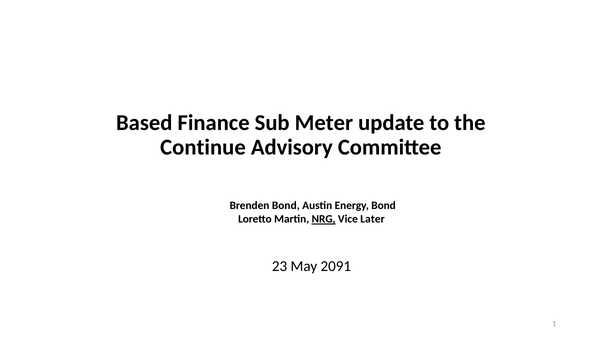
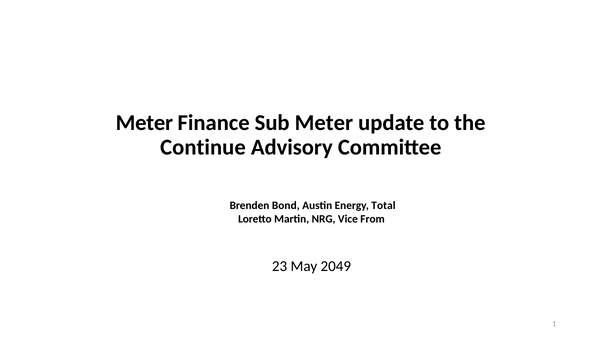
Based: Based -> Meter (144, 123)
Energy Bond: Bond -> Total (383, 205)
NRG underline: present -> none (324, 219)
Later: Later -> From (373, 219)
2091: 2091 -> 2049 (336, 266)
